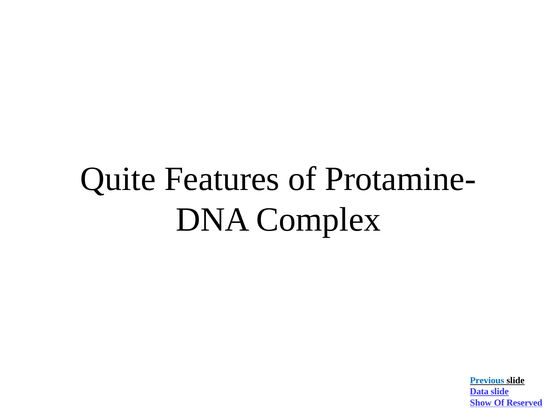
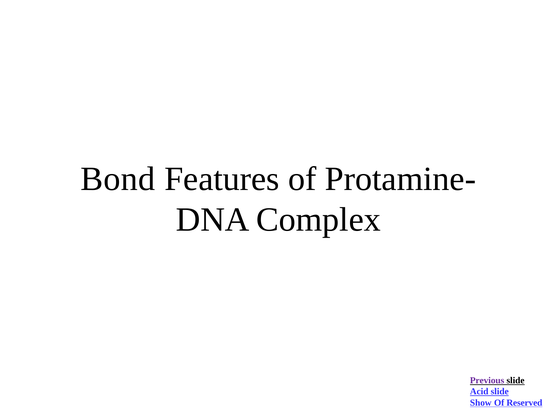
Quite: Quite -> Bond (118, 179)
Previous colour: blue -> purple (487, 381)
Data: Data -> Acid (479, 392)
